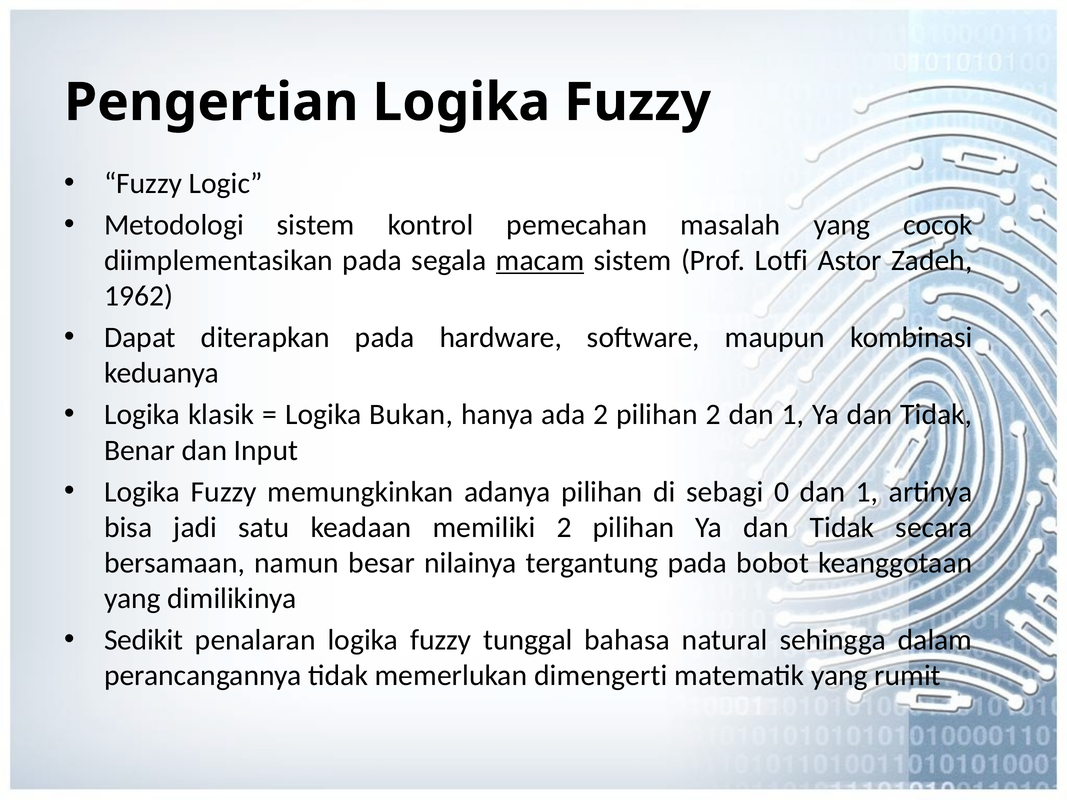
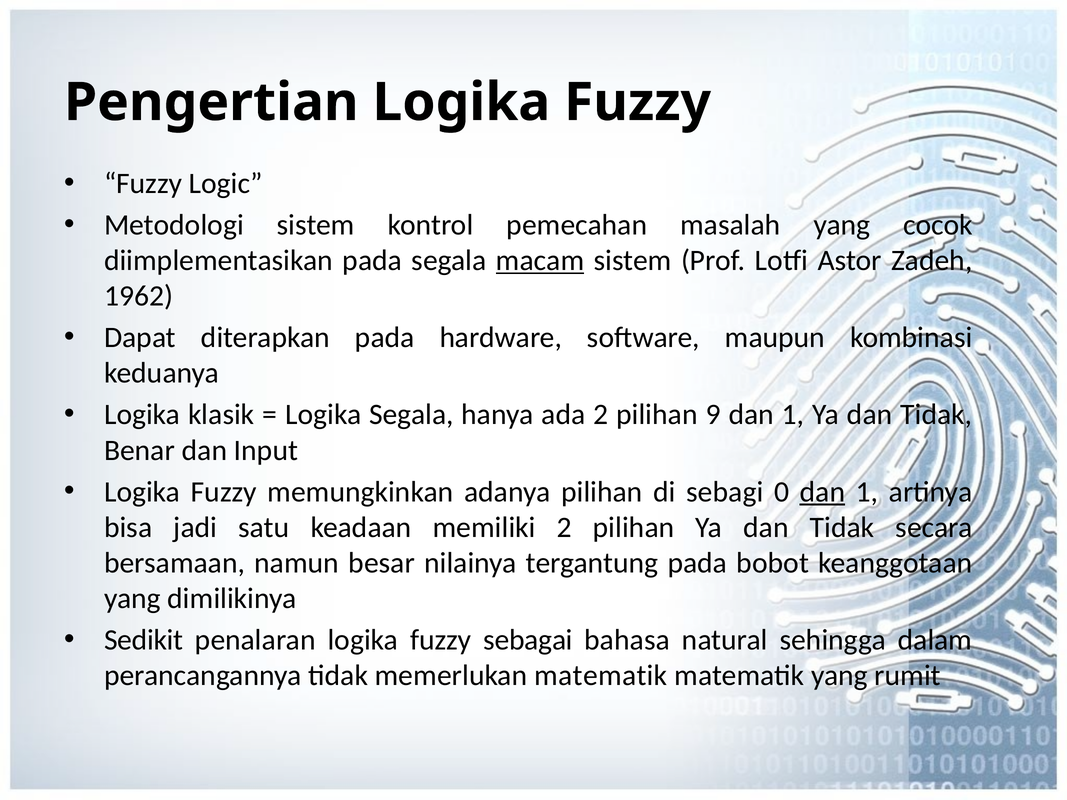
Logika Bukan: Bukan -> Segala (411, 415)
pilihan 2: 2 -> 9 (713, 415)
dan underline: none -> present (822, 492)
tunggal: tunggal -> sebagai (528, 640)
memerlukan dimengerti: dimengerti -> matematik (601, 676)
